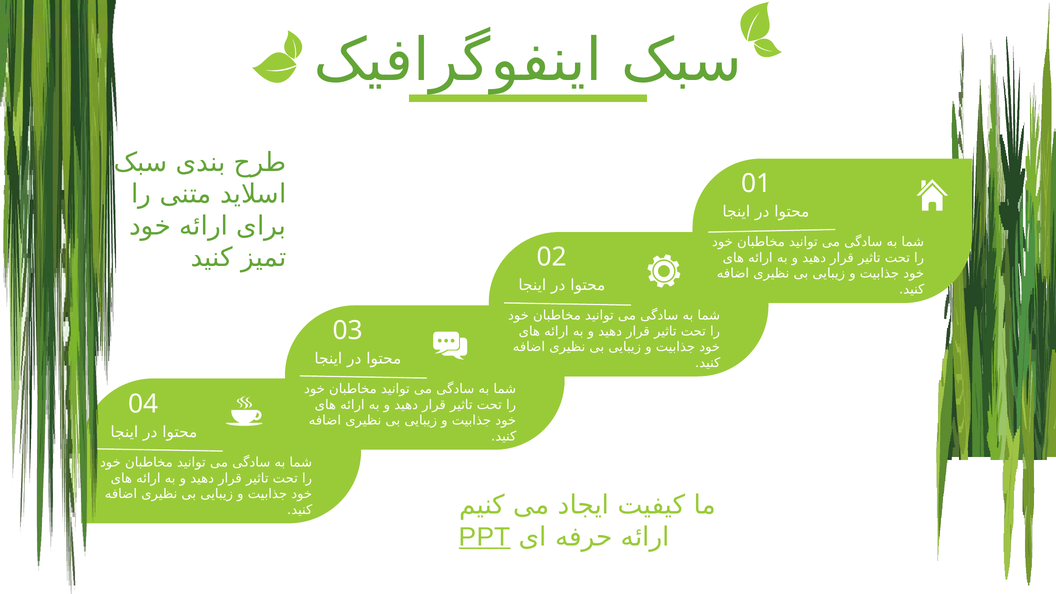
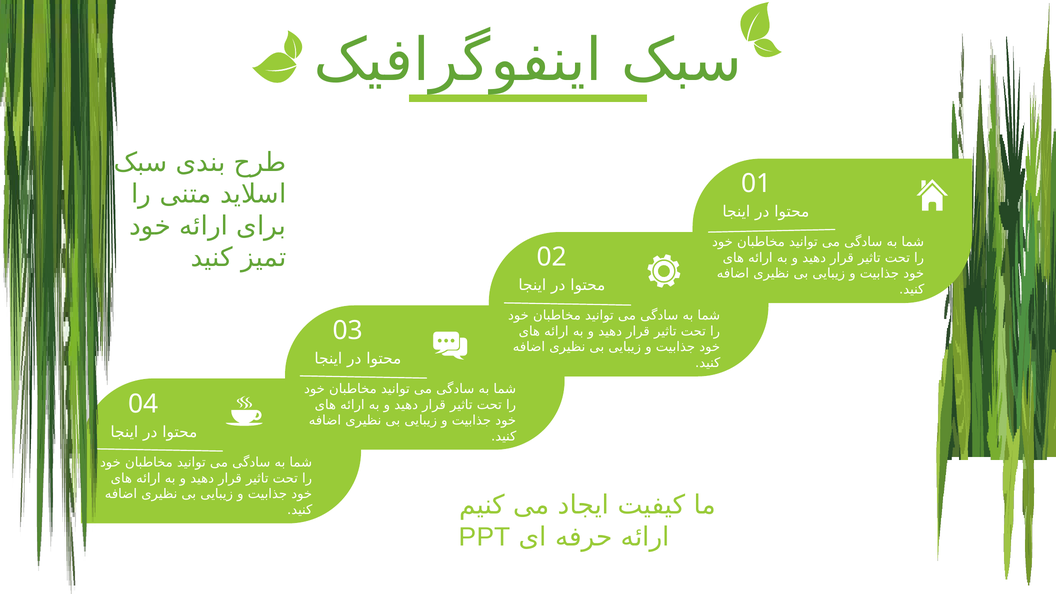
PPT underline: present -> none (485, 537)
